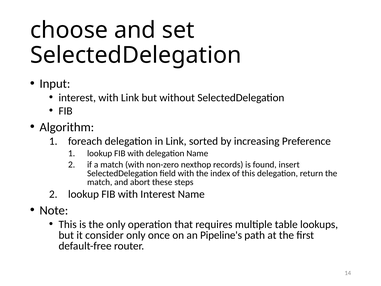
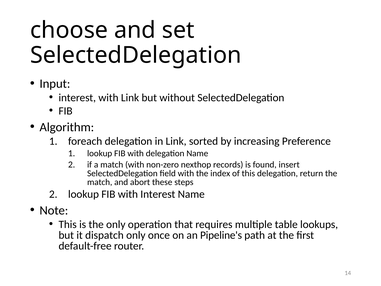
consider: consider -> dispatch (104, 235)
